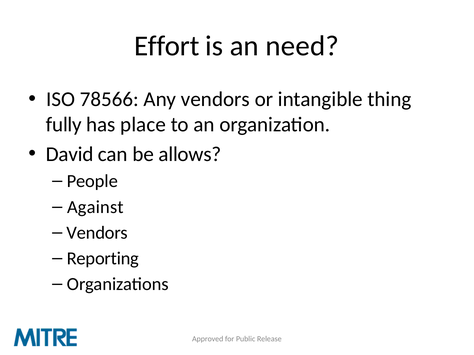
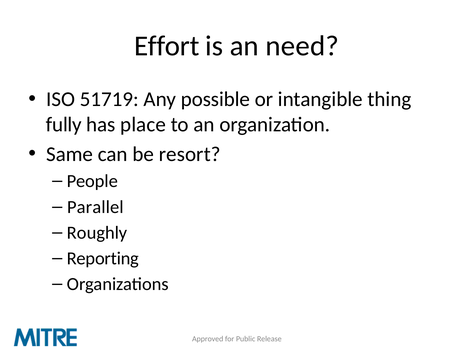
78566: 78566 -> 51719 (109, 99)
Any vendors: vendors -> possible (215, 99)
David: David -> Same (70, 154)
allows: allows -> resort (190, 154)
Against: Against -> Parallel (95, 207)
Vendors: Vendors -> Roughly (97, 233)
